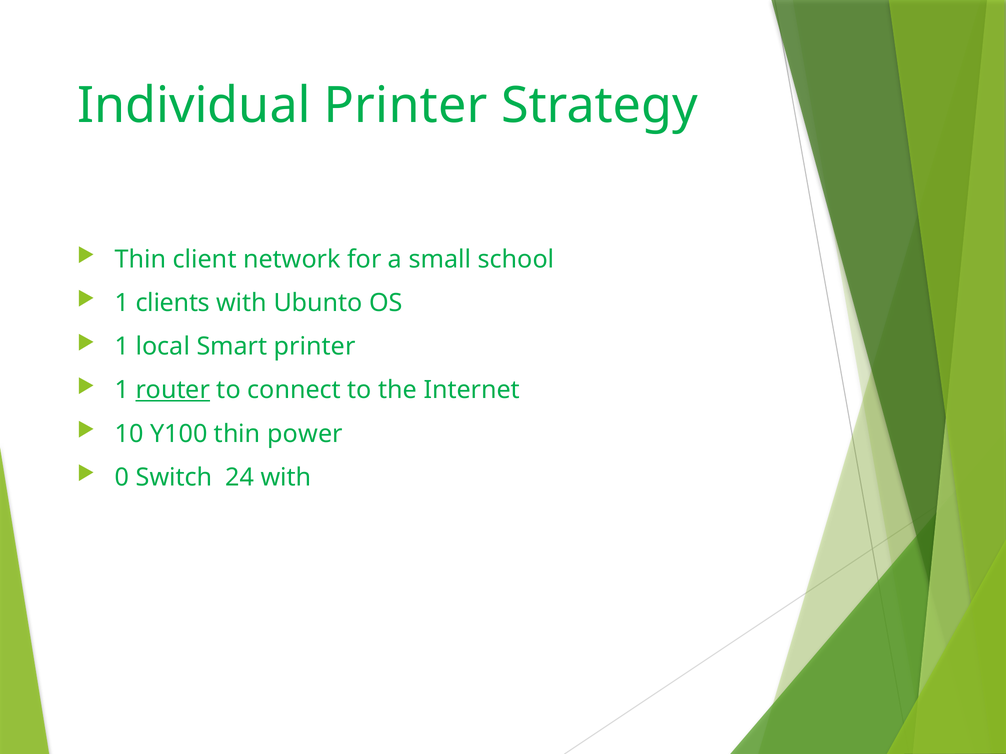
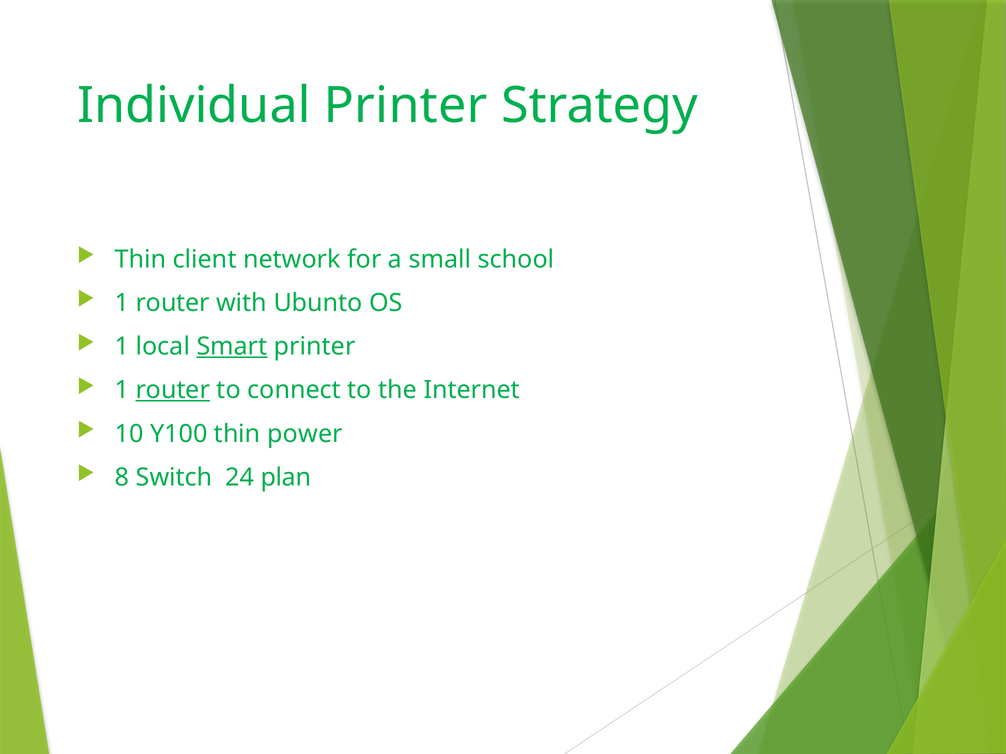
clients: clients -> router (173, 303)
Smart underline: none -> present (232, 347)
0: 0 -> 8 (122, 478)
24 with: with -> plan (286, 478)
